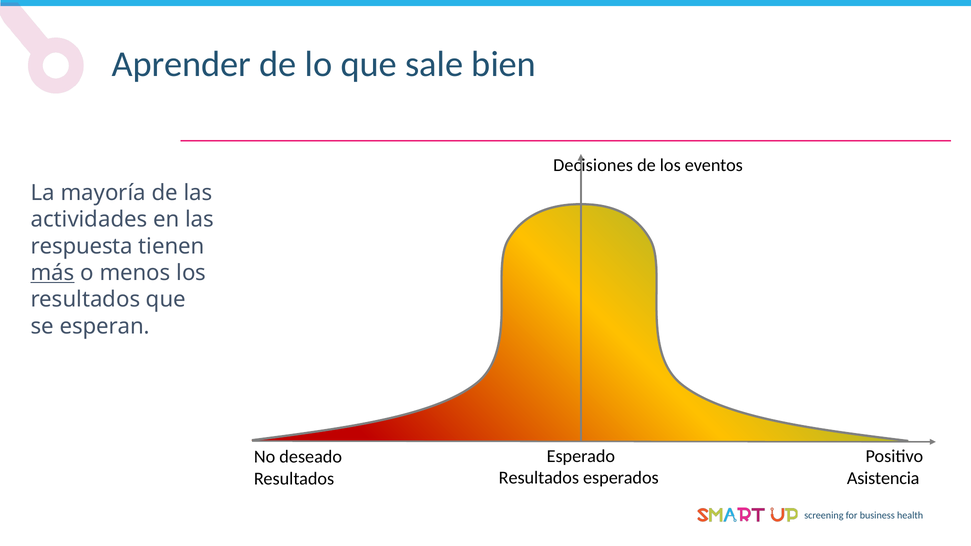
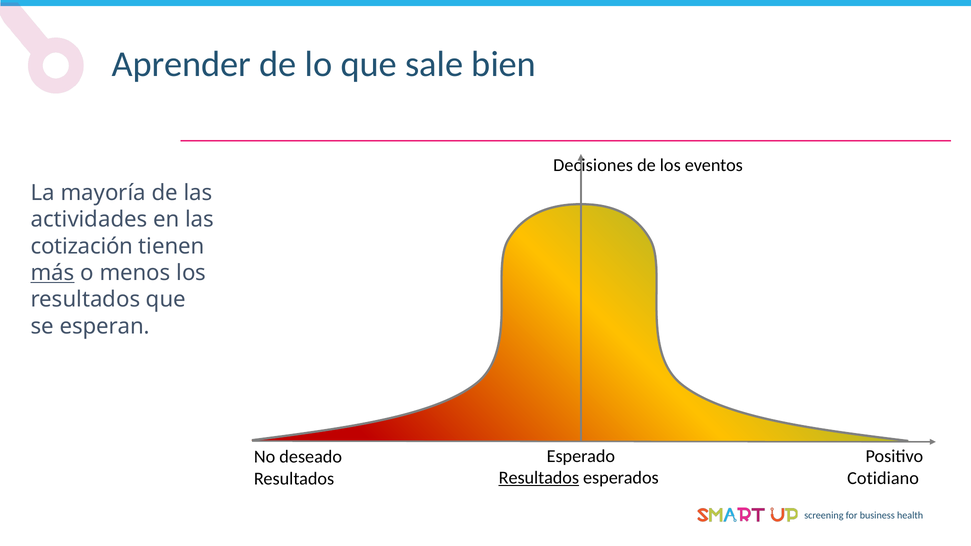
respuesta: respuesta -> cotización (82, 246)
Resultados underline: none -> present (539, 478)
Asistencia: Asistencia -> Cotidiano (883, 478)
